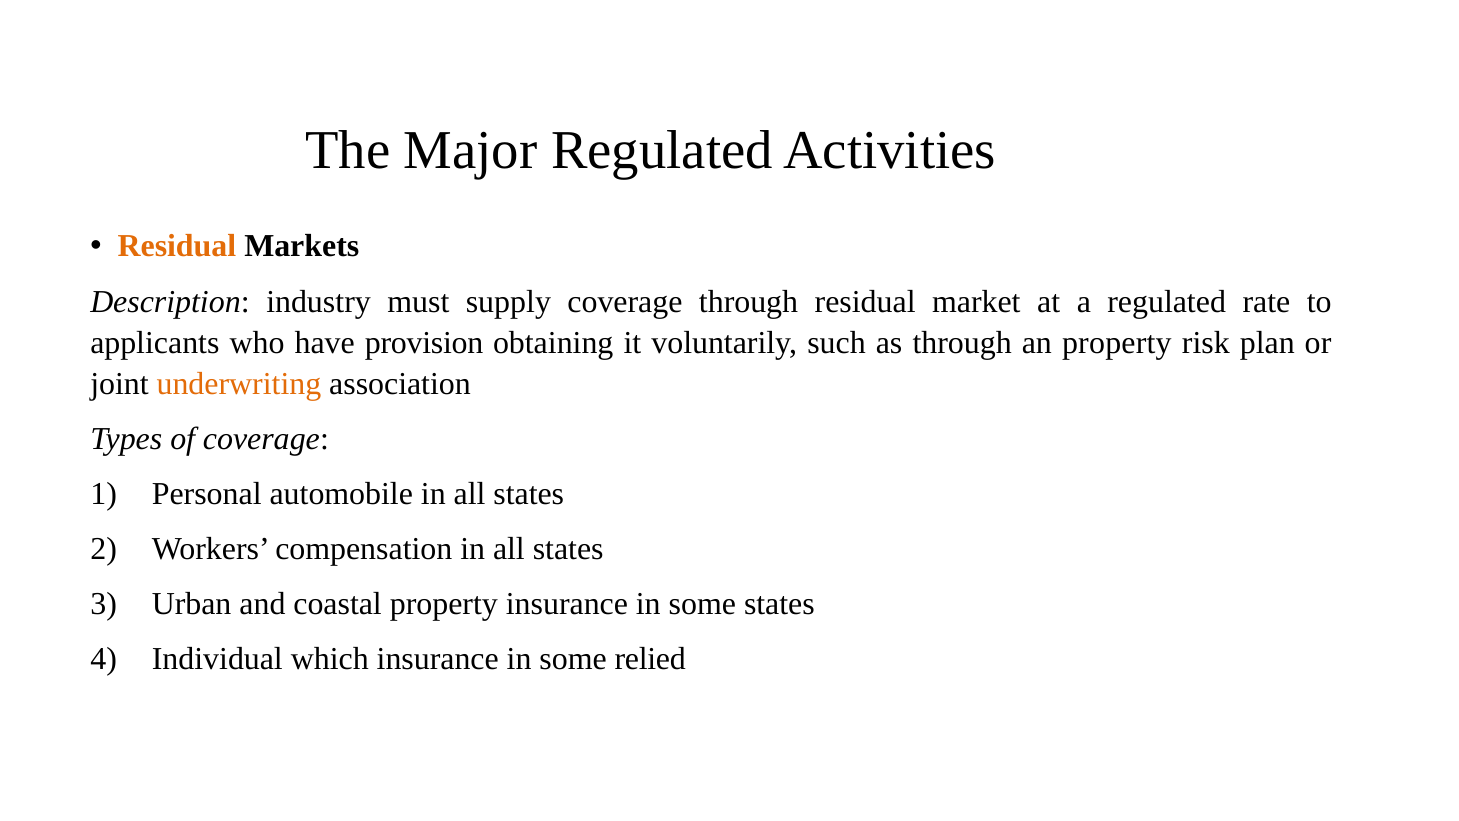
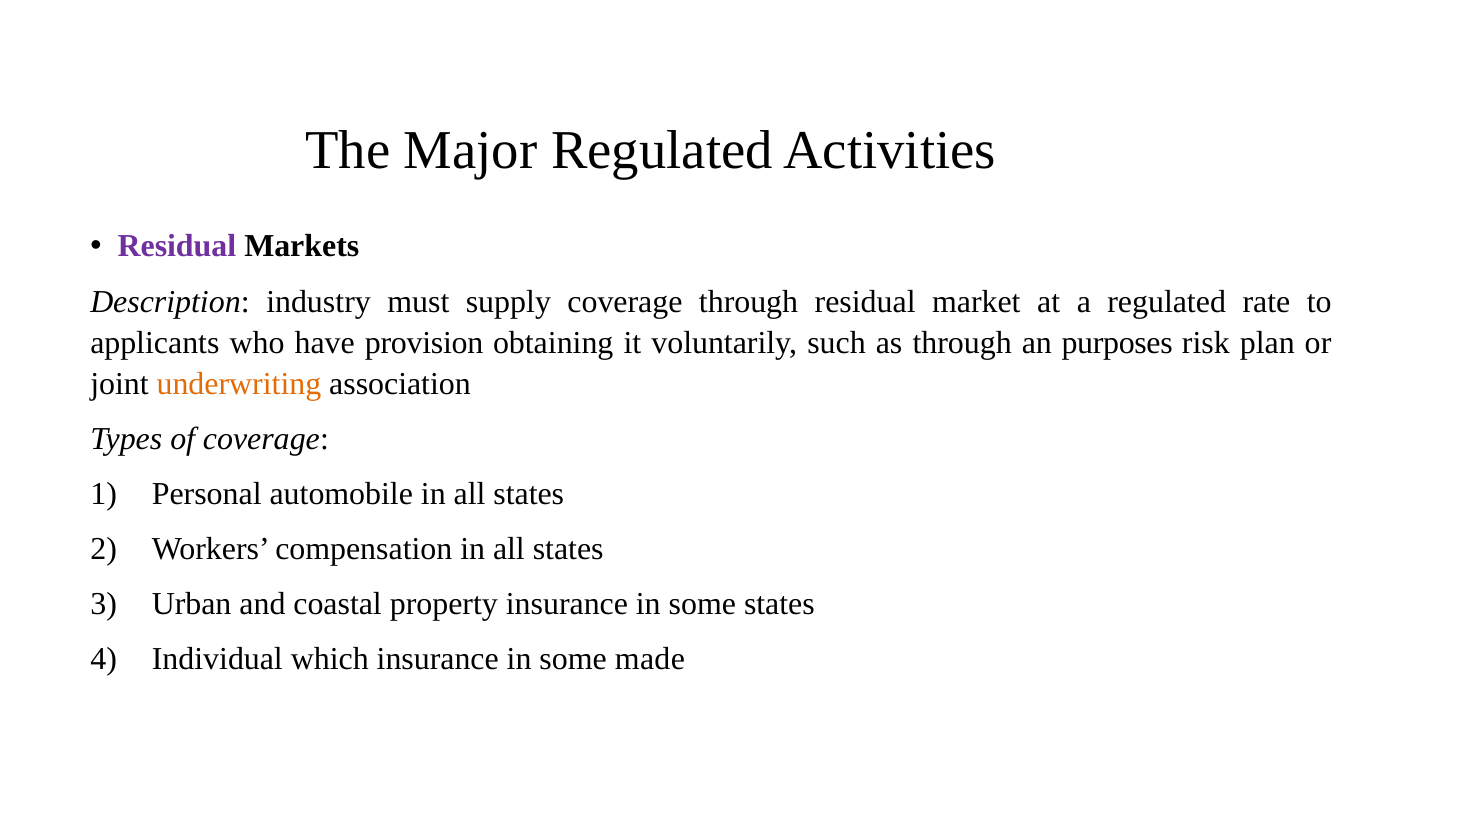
Residual colour: orange -> purple (177, 246)
an property: property -> purposes (1117, 343)
relied: relied -> made (650, 659)
